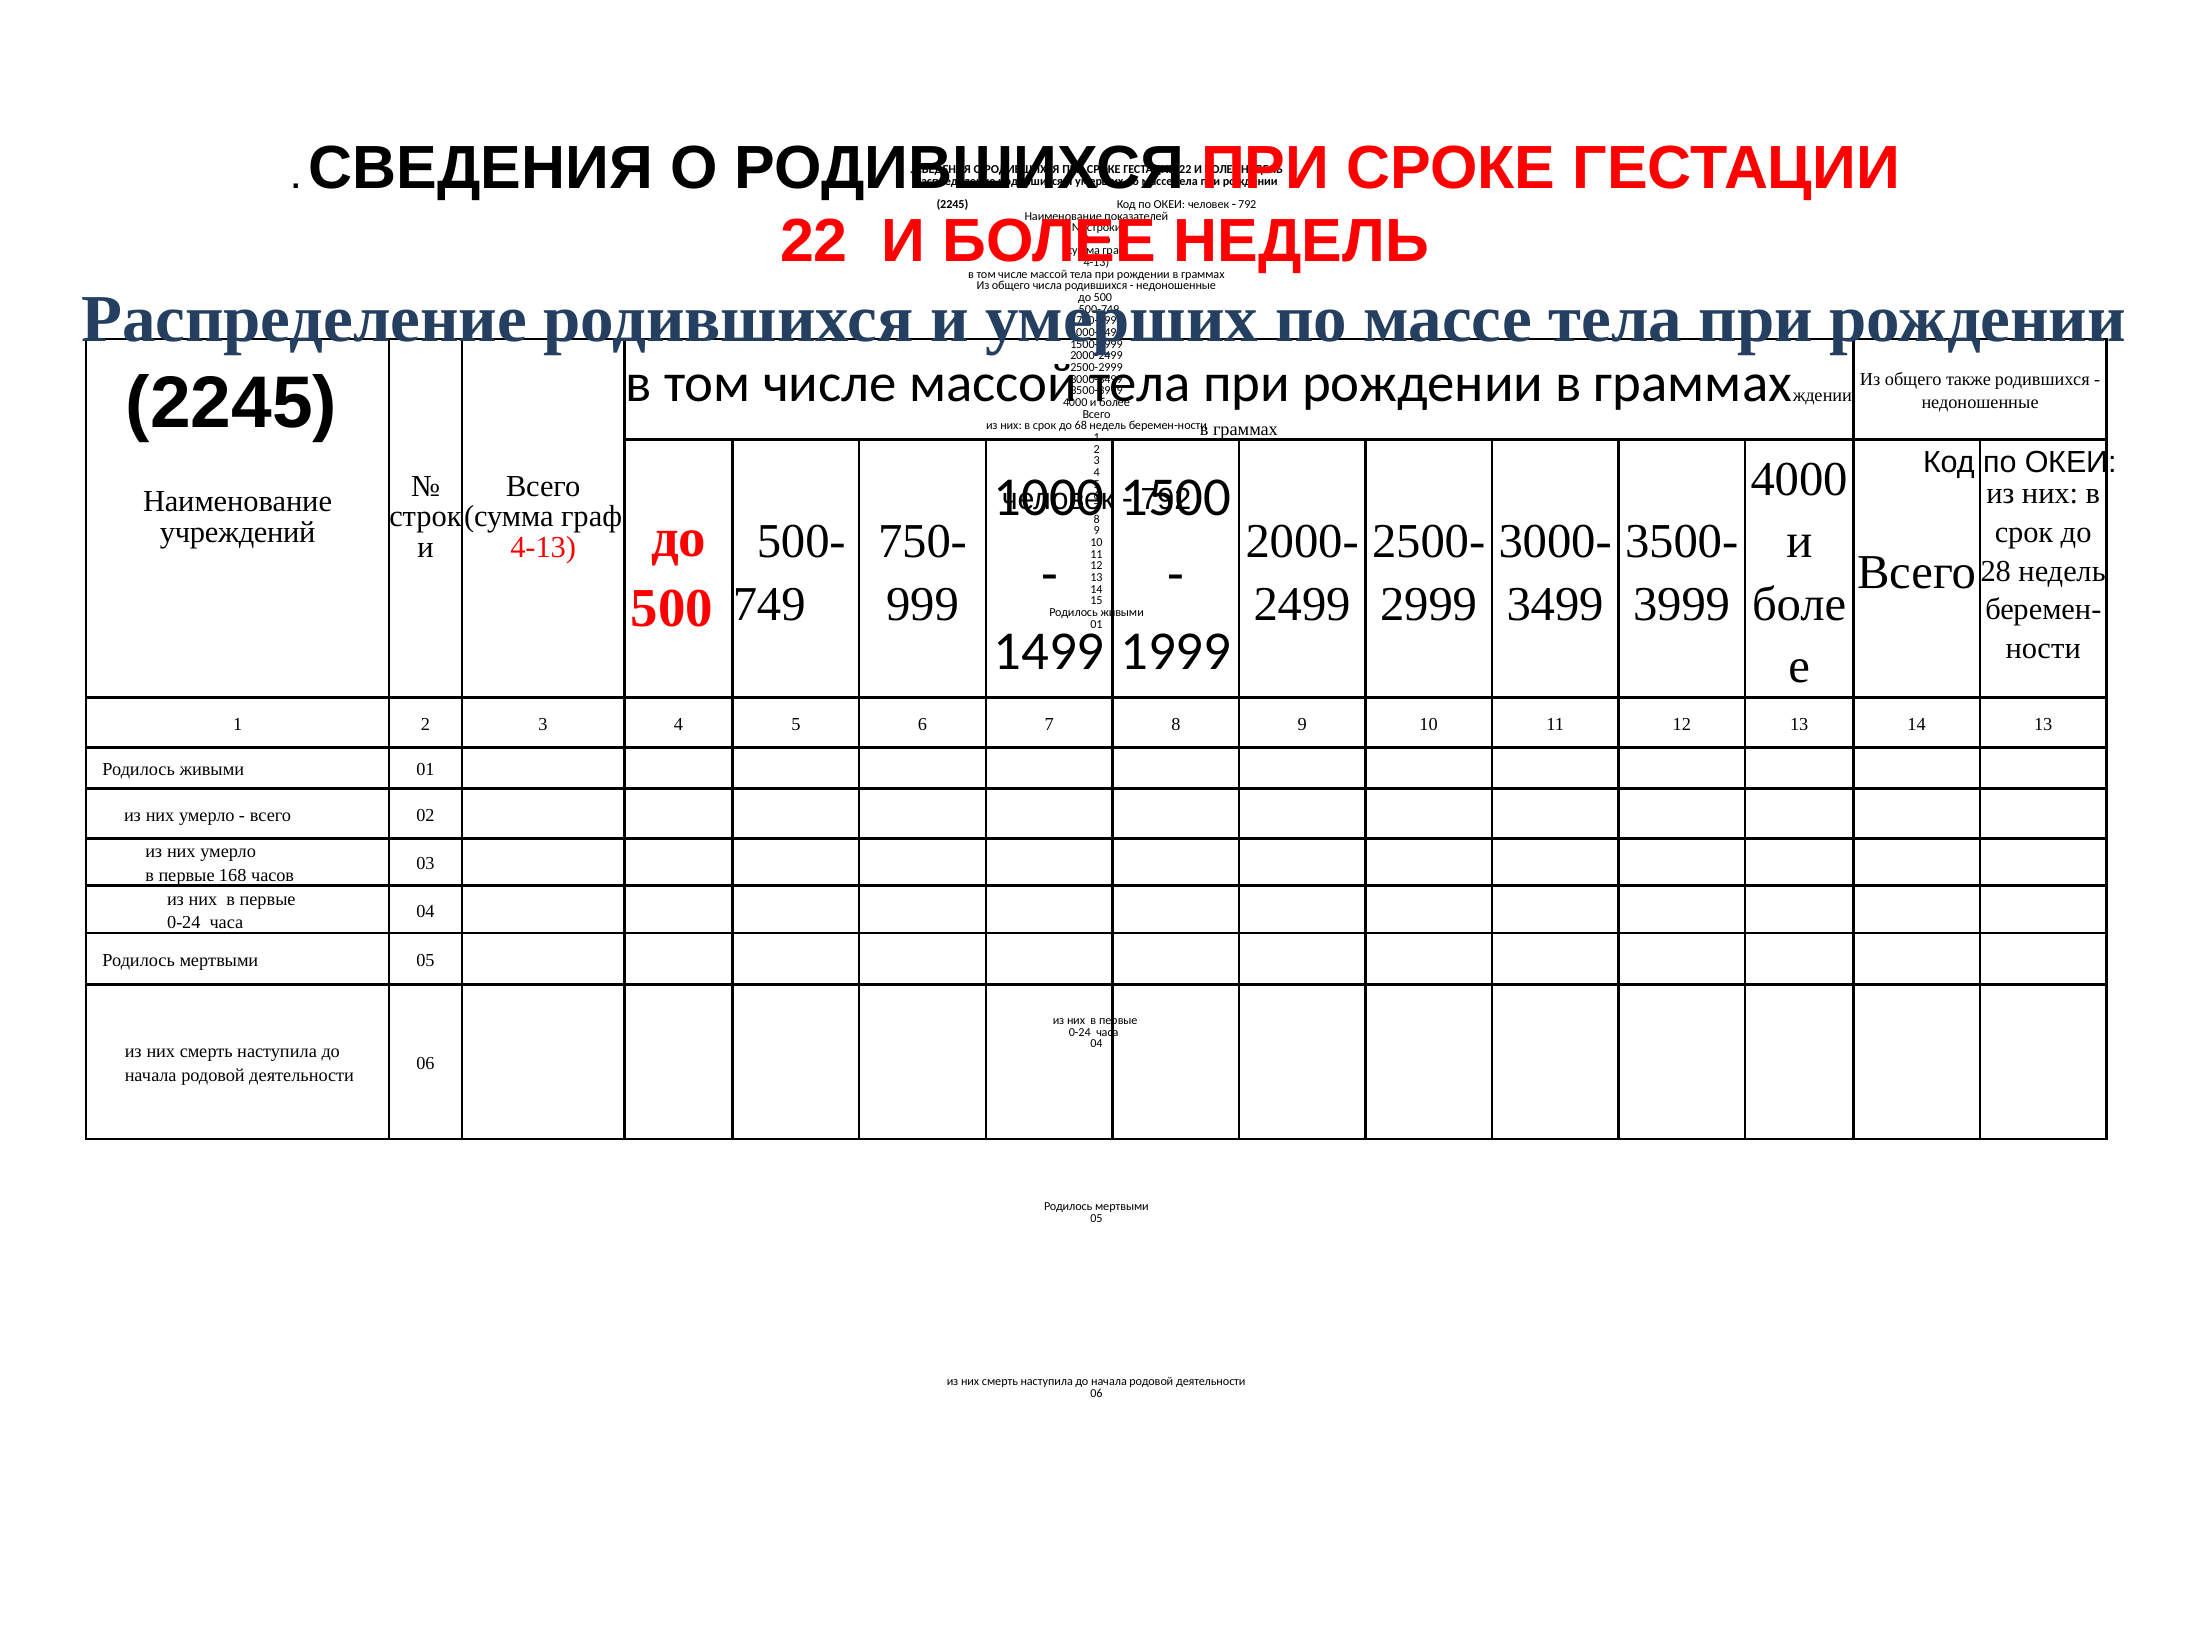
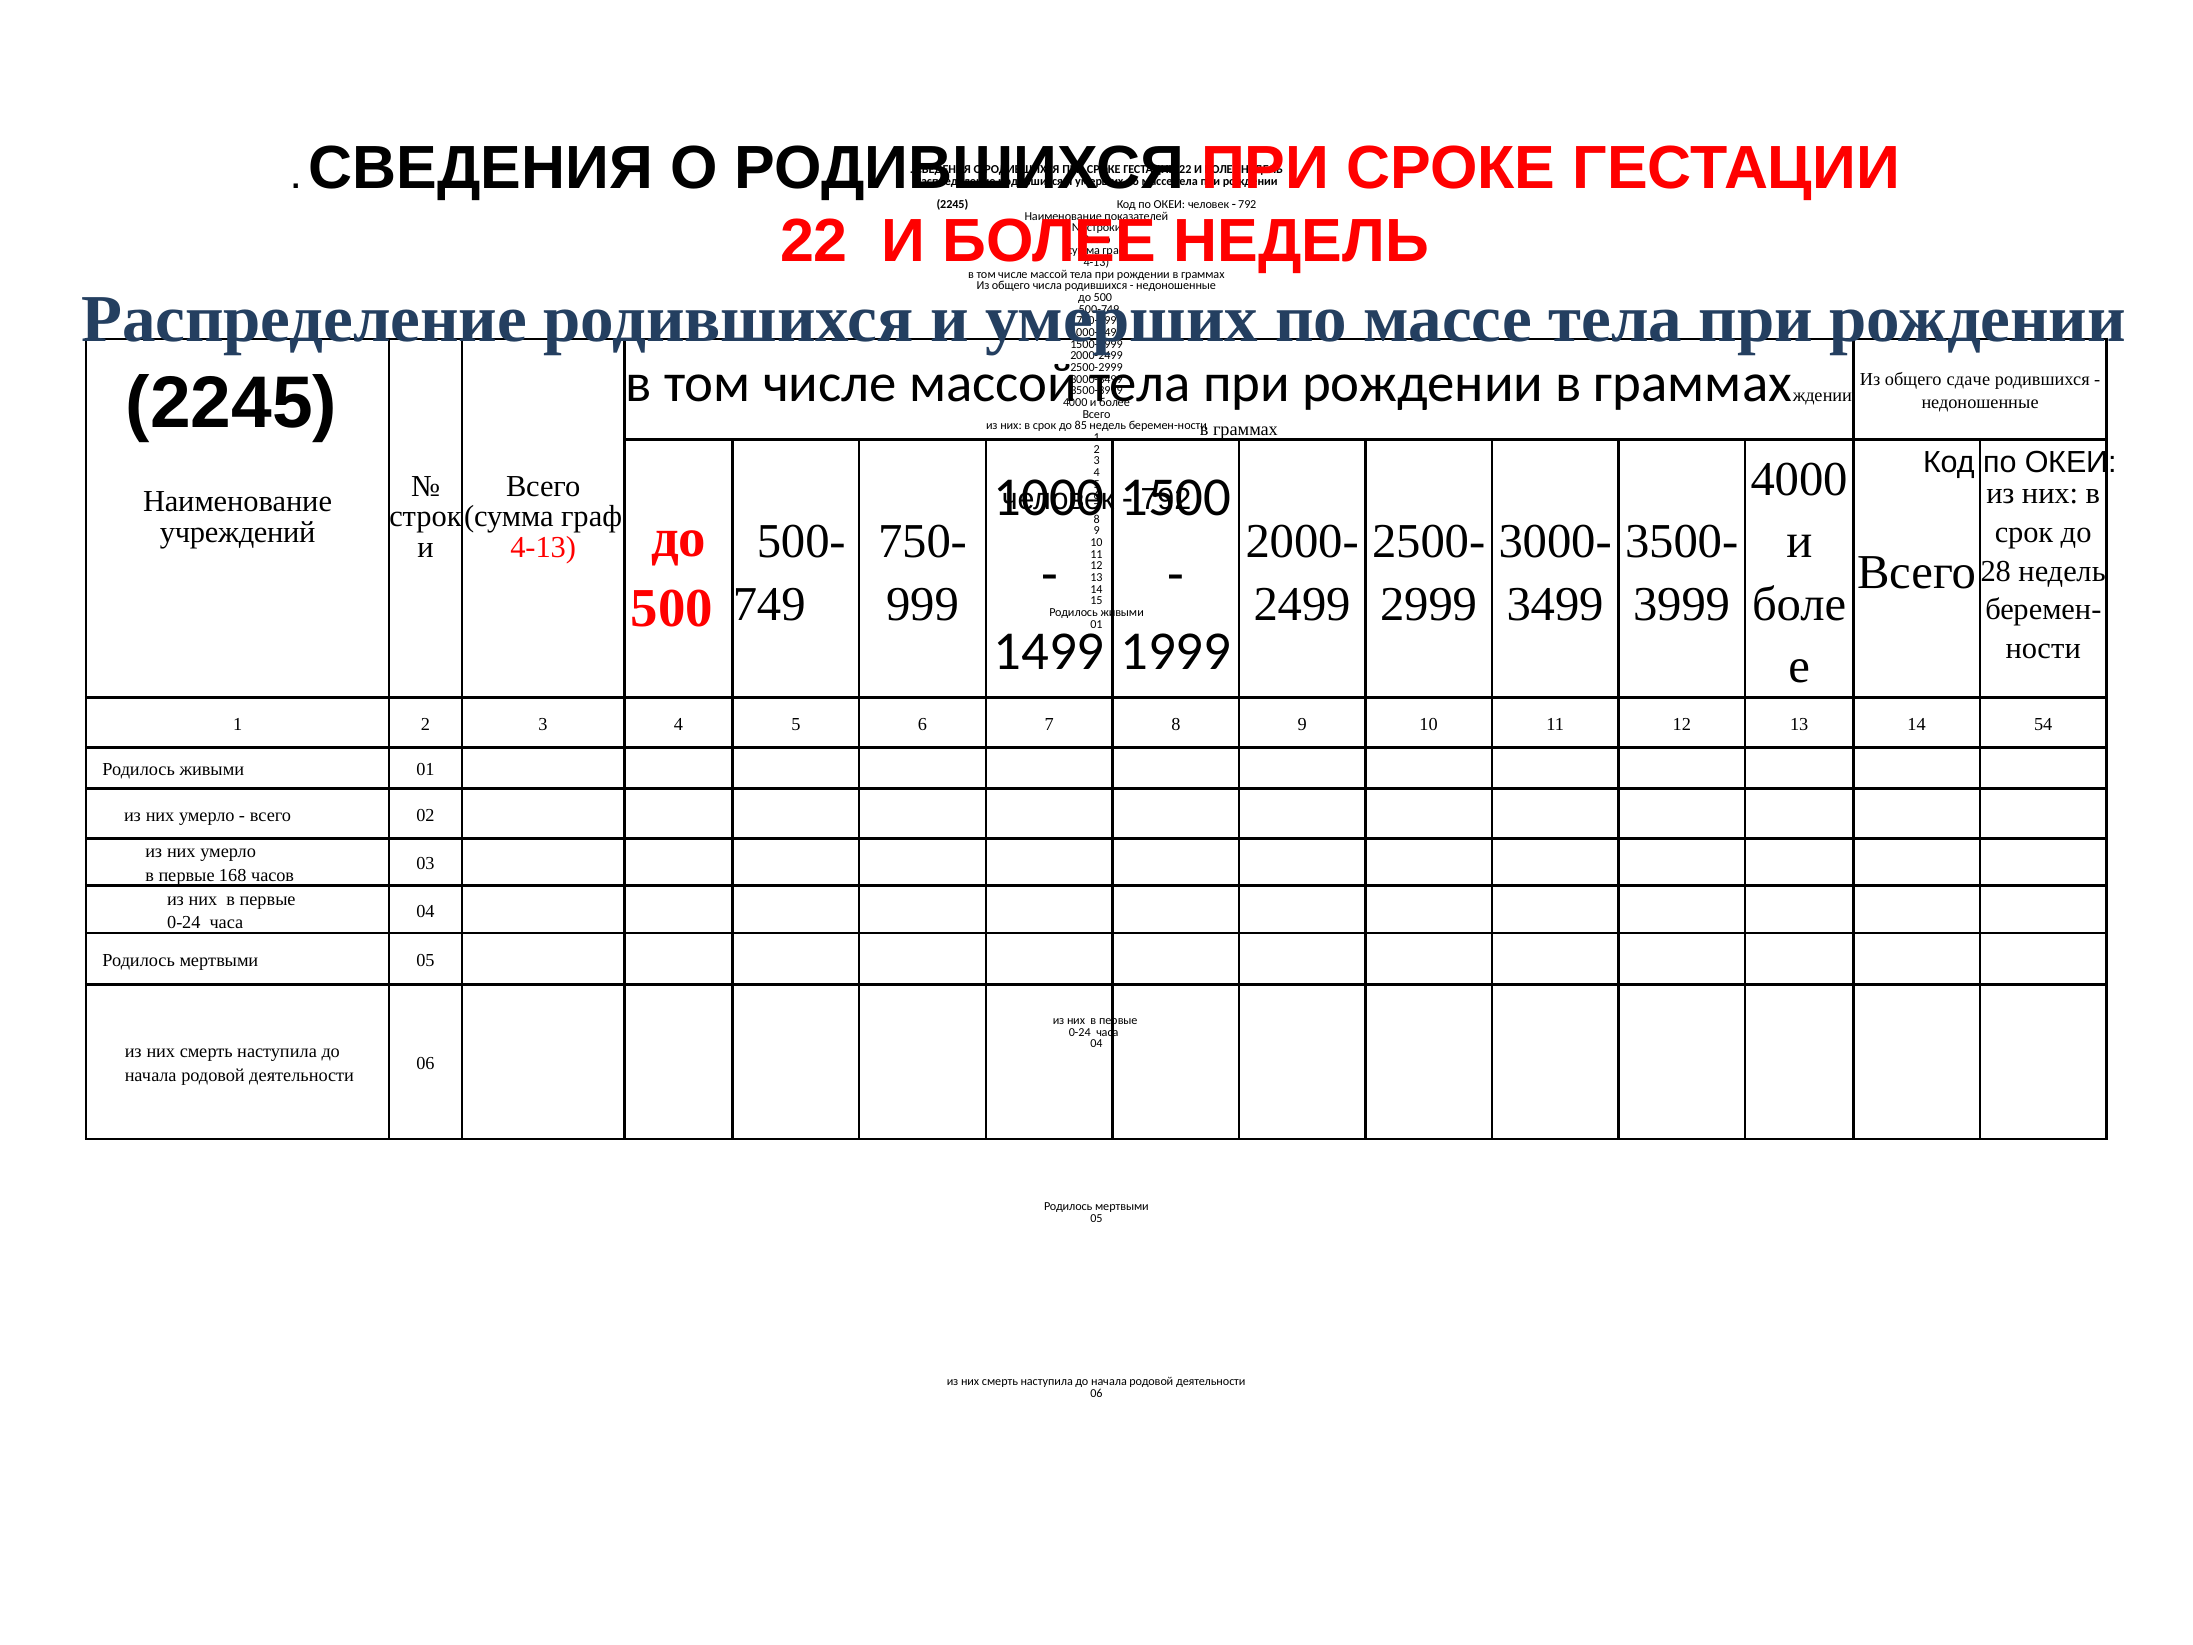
также: также -> сдаче (1968, 379)
68: 68 -> 85 (1081, 426)
14 13: 13 -> 54 (2043, 724)
